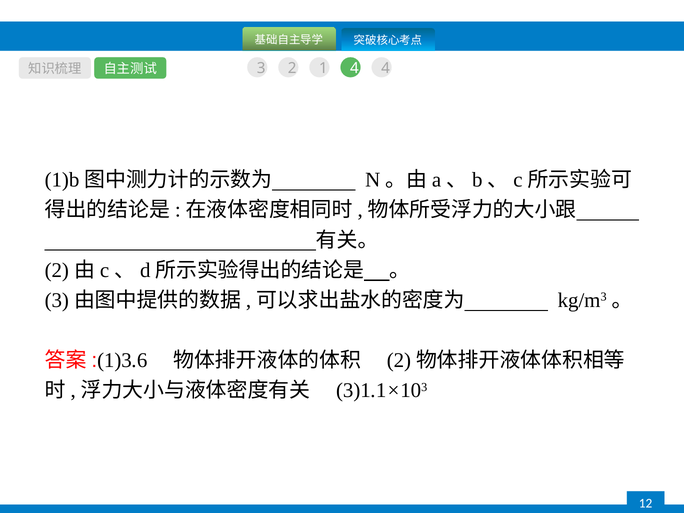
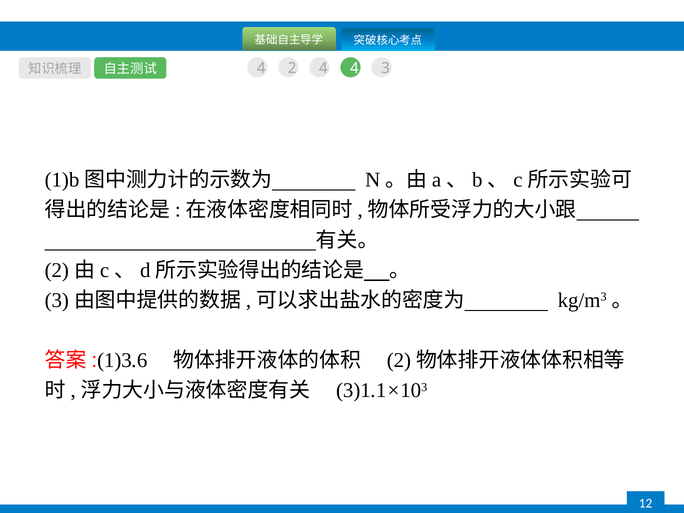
3: 3 -> 4 (261, 68)
2 1: 1 -> 4 (323, 68)
4 4: 4 -> 3 (385, 68)
